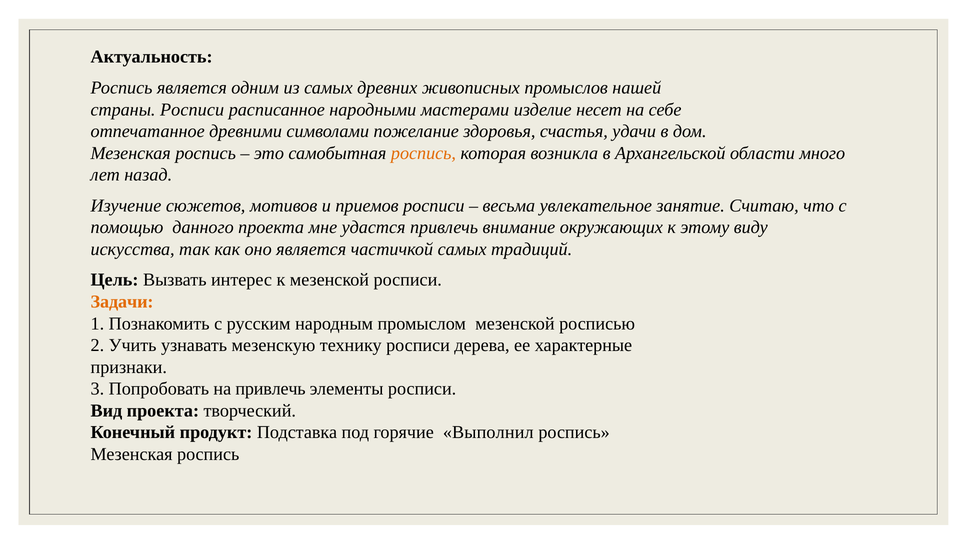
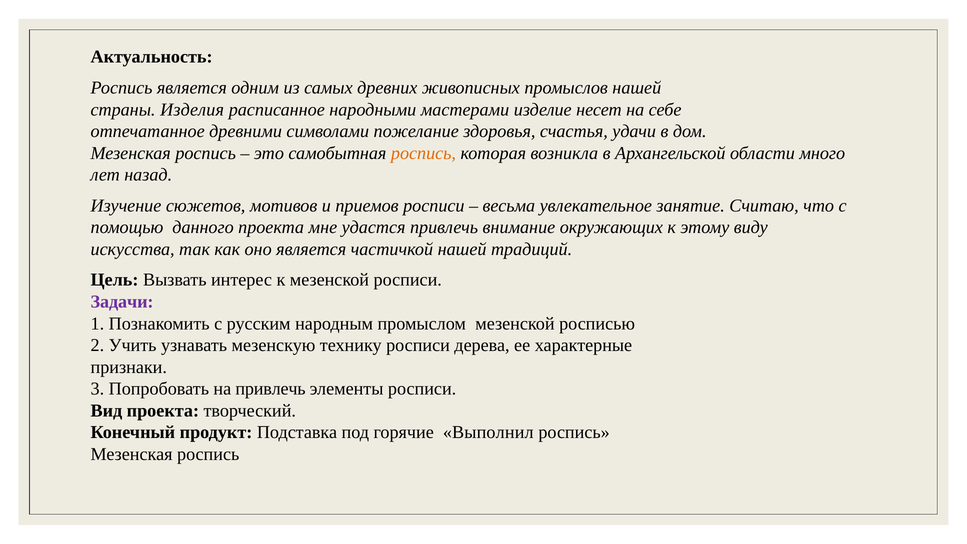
страны Росписи: Росписи -> Изделия (192, 110)
частичкой самых: самых -> нашей (462, 249)
Задачи colour: orange -> purple (122, 302)
